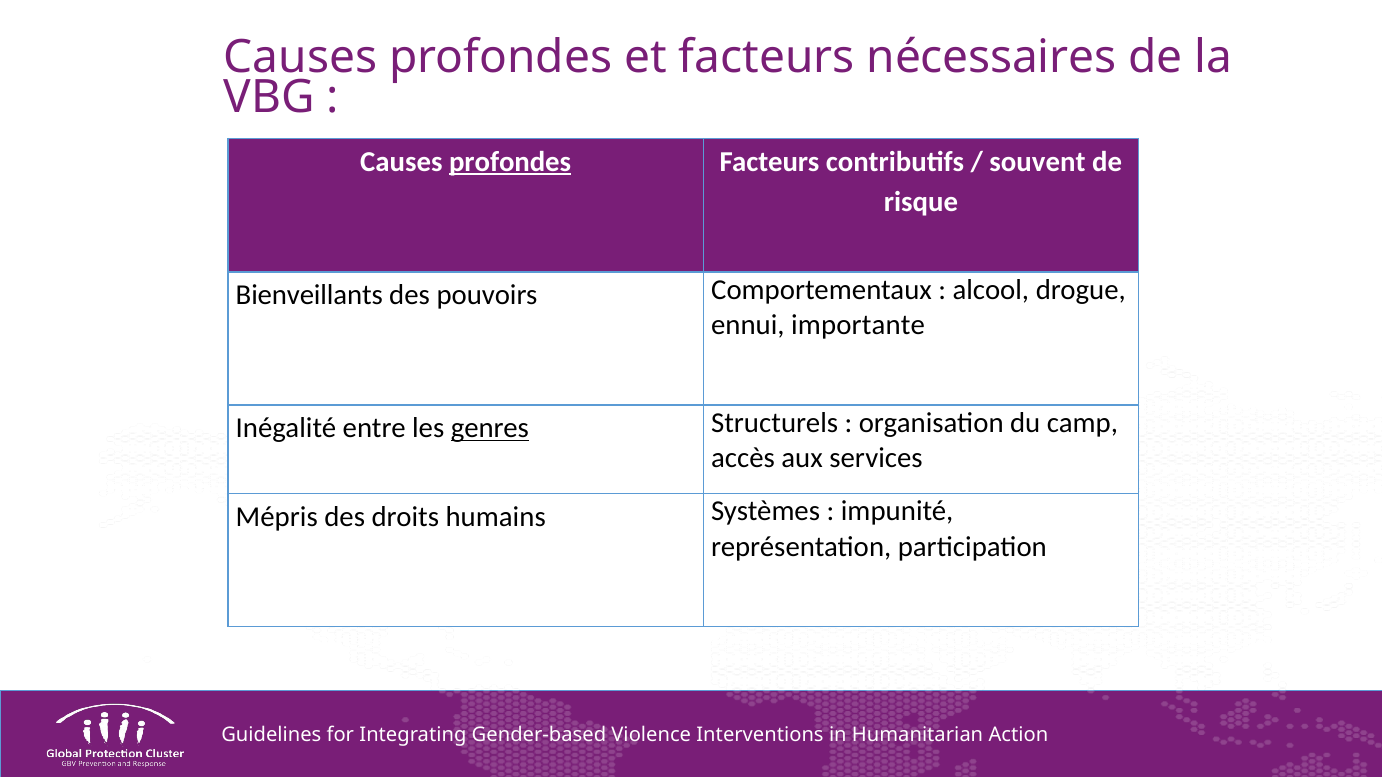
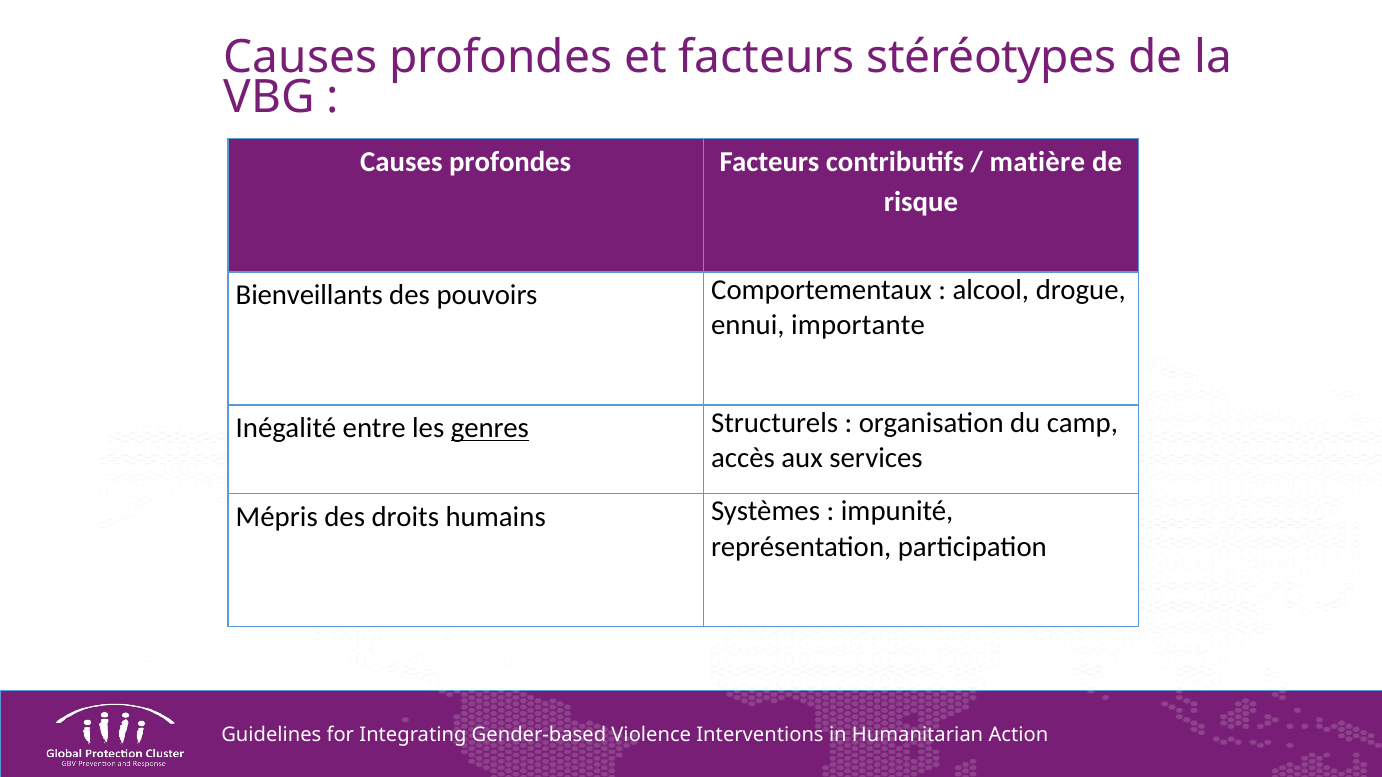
nécessaires: nécessaires -> stéréotypes (992, 57)
profondes underline: present -> none (510, 162)
souvent: souvent -> matière (1037, 162)
